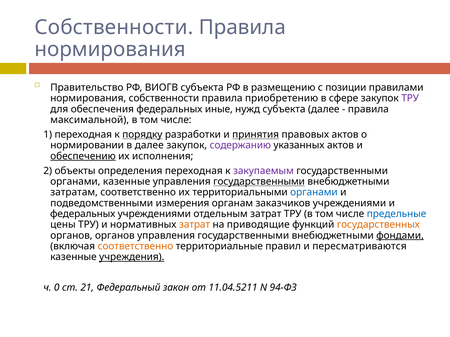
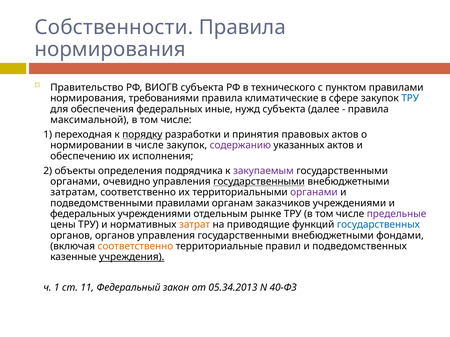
размещению: размещению -> технического (283, 88)
позиции: позиции -> пунктом (346, 88)
нормирования собственности: собственности -> требованиями (164, 98)
приобретению: приобретению -> климатические (282, 98)
ТРУ colour: purple -> blue (410, 98)
принятия underline: present -> none (256, 135)
в далее: далее -> числе (149, 146)
обеспечению underline: present -> none (83, 156)
определения переходная: переходная -> подрядчика (194, 171)
органами казенные: казенные -> очевидно (127, 182)
органами colour: blue -> purple (314, 193)
подведомственными измерения: измерения -> правилами (183, 203)
отдельным затрат: затрат -> рынке (266, 214)
предельные colour: blue -> purple (397, 214)
государственных colour: orange -> blue (378, 225)
фондами underline: present -> none (400, 236)
пересматриваются: пересматриваются -> подведомственных (360, 247)
ч 0: 0 -> 1 (57, 288)
21: 21 -> 11 (87, 288)
11.04.5211: 11.04.5211 -> 05.34.2013 (233, 288)
94-ФЗ: 94-ФЗ -> 40-ФЗ (283, 288)
